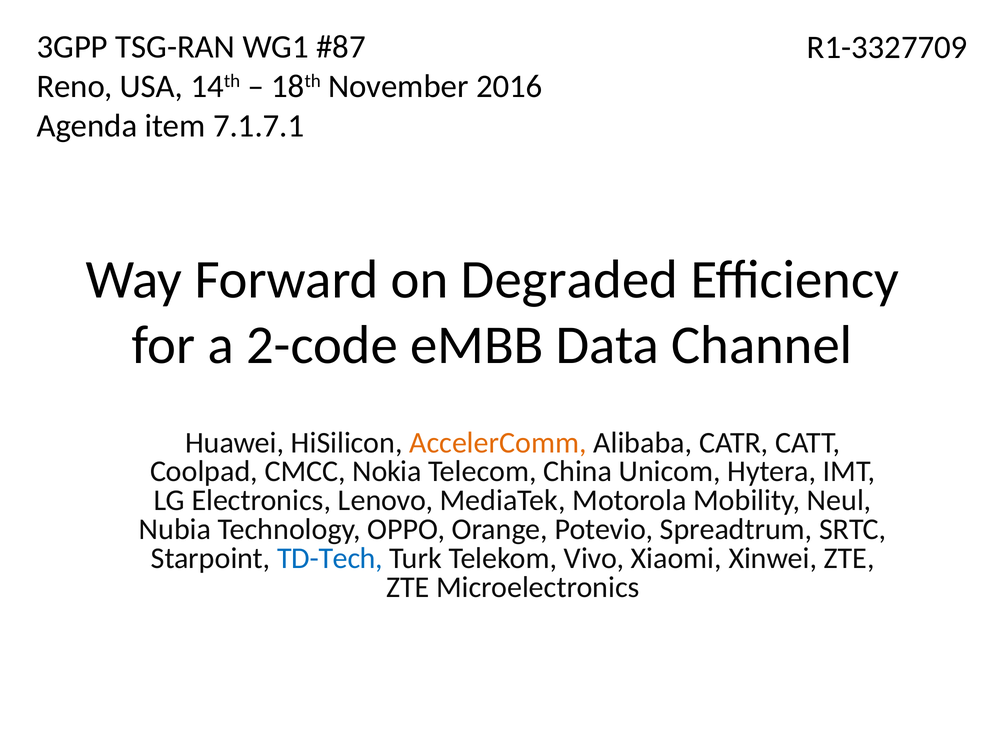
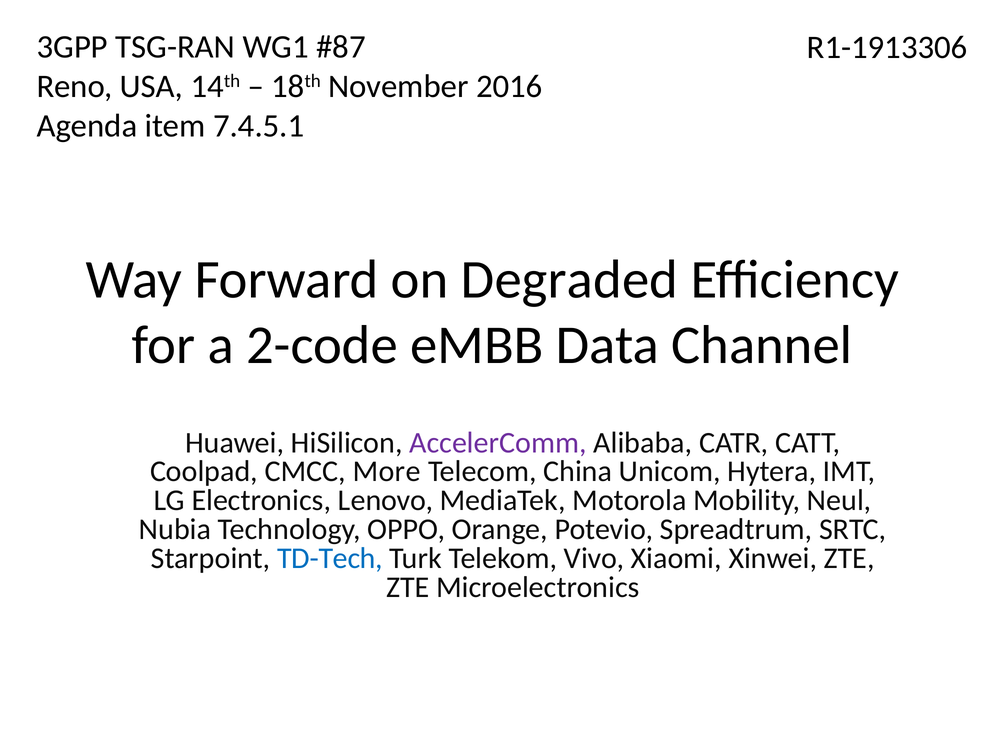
R1-3327709: R1-3327709 -> R1-1913306 (887, 47)
7.1.7.1: 7.1.7.1 -> 7.4.5.1 (259, 126)
AccelerComm colour: orange -> purple (498, 443)
Nokia: Nokia -> More (387, 471)
